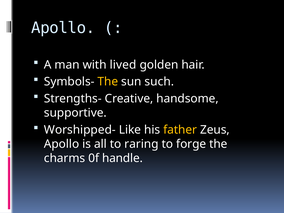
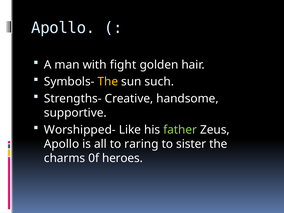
lived: lived -> fight (123, 65)
father colour: yellow -> light green (180, 130)
forge: forge -> sister (191, 144)
handle: handle -> heroes (122, 158)
